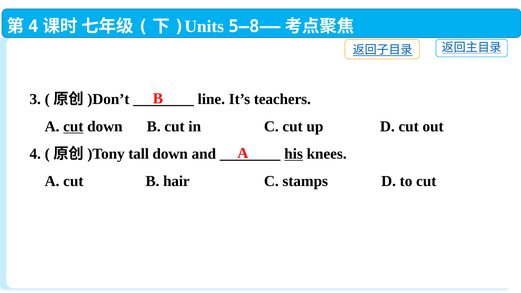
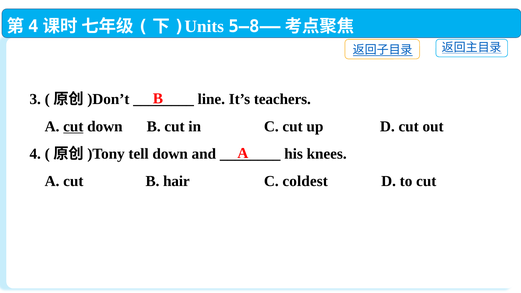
tall: tall -> tell (139, 154)
his underline: present -> none (294, 154)
stamps: stamps -> coldest (305, 181)
